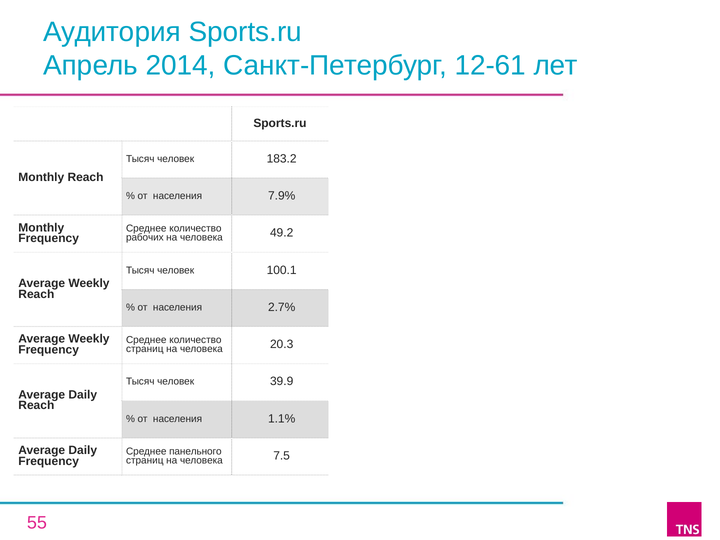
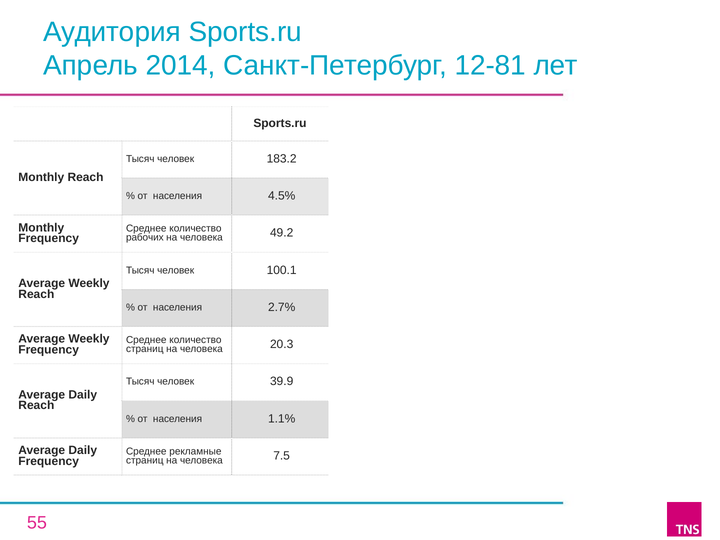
12-61: 12-61 -> 12-81 (490, 66)
7.9%: 7.9% -> 4.5% (282, 196)
панельного: панельного -> рекламные (195, 451)
